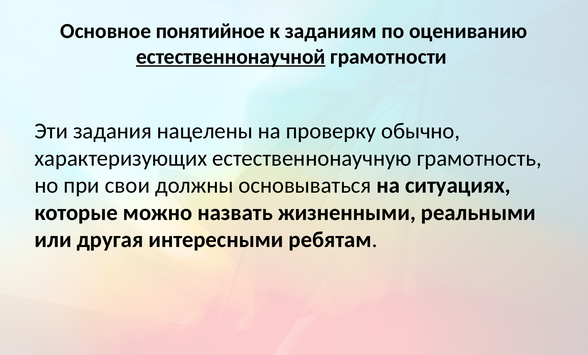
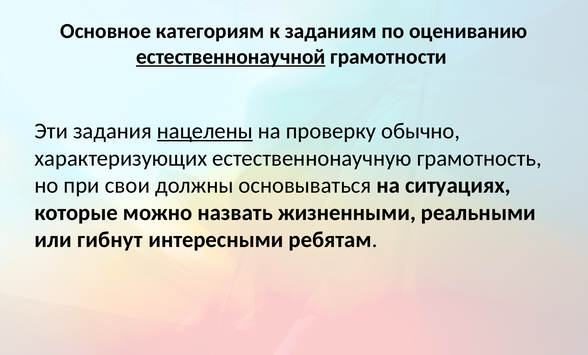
понятийное: понятийное -> категориям (210, 31)
нацелены underline: none -> present (205, 131)
другая: другая -> гибнут (110, 239)
